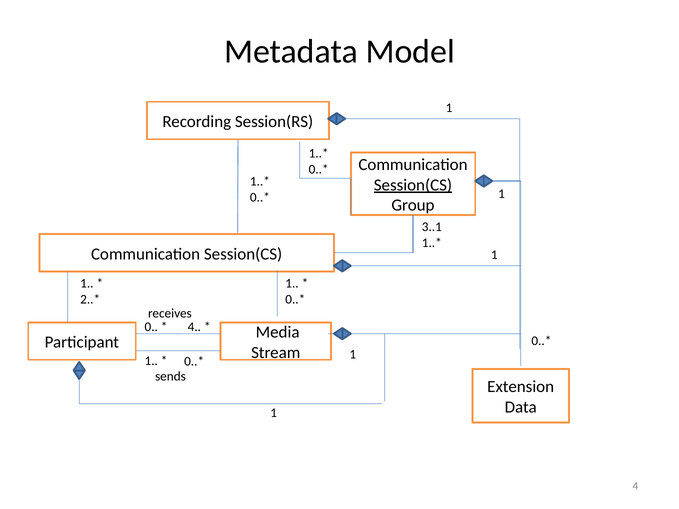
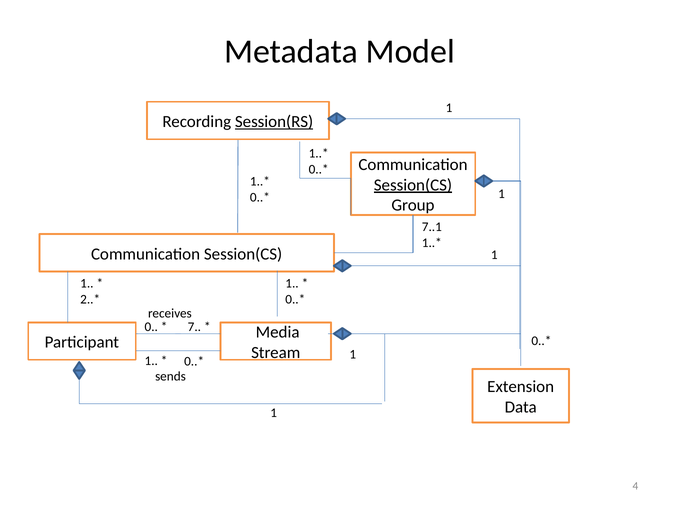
Session(RS underline: none -> present (274, 122)
3..1: 3..1 -> 7..1 (432, 227)
4: 4 -> 7 (194, 327)
